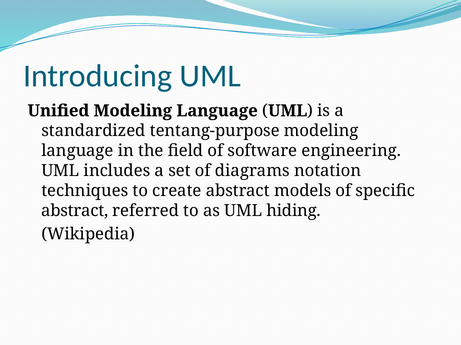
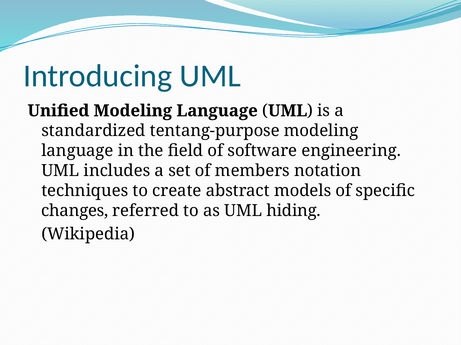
diagrams: diagrams -> members (252, 171)
abstract: abstract -> changes (75, 211)
